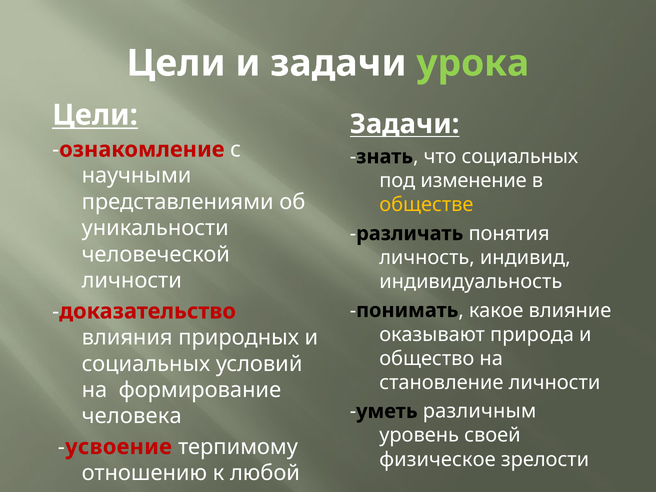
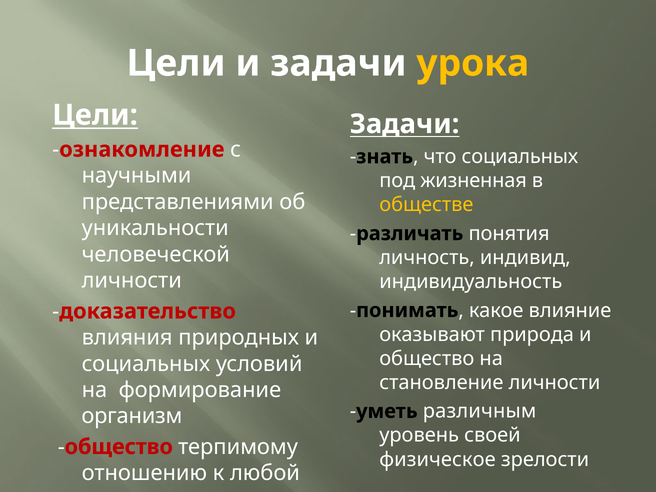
урока colour: light green -> yellow (473, 63)
изменение: изменение -> жизненная (474, 181)
человека: человека -> организм (132, 416)
усвоение: усвоение -> общество (119, 447)
